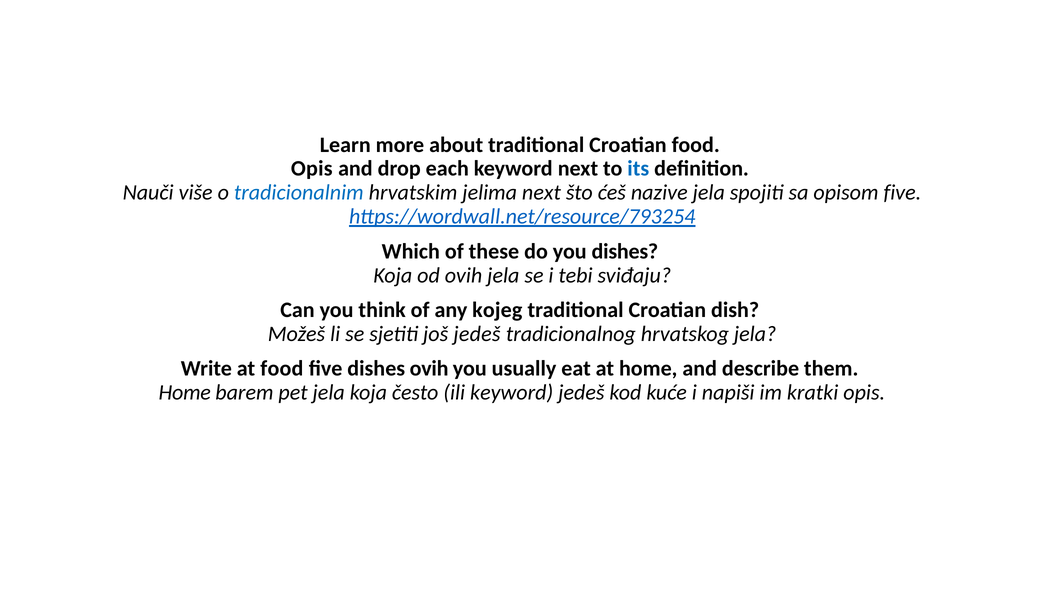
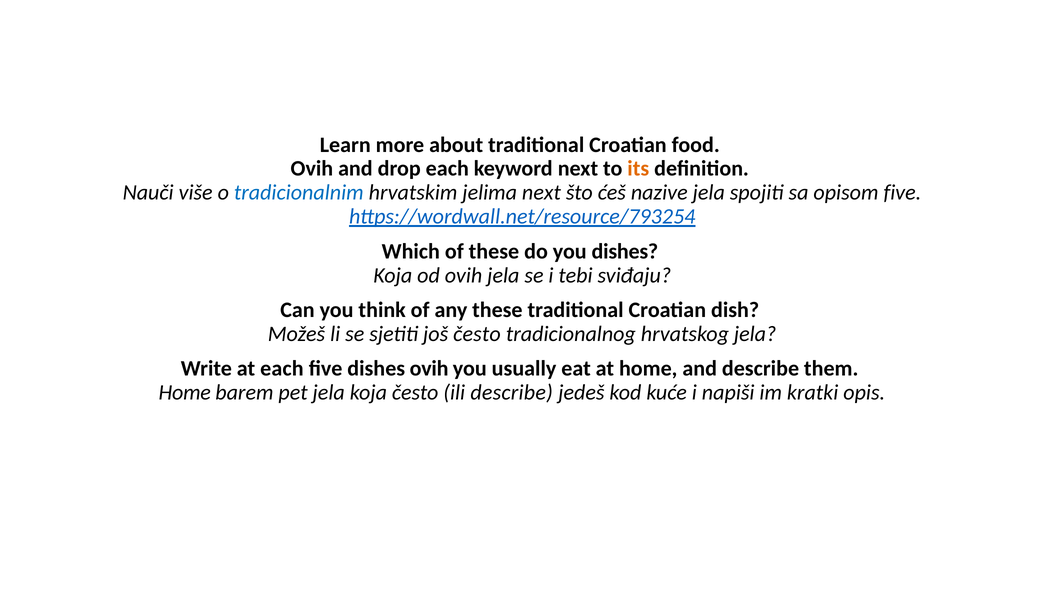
Opis: Opis -> Ovih (312, 169)
its colour: blue -> orange (638, 169)
any kojeg: kojeg -> these (497, 310)
još jedeš: jedeš -> često (477, 334)
at food: food -> each (282, 369)
ili keyword: keyword -> describe (512, 393)
